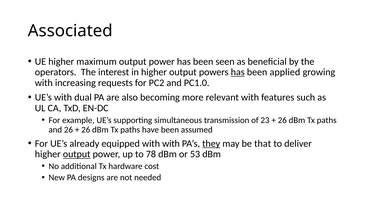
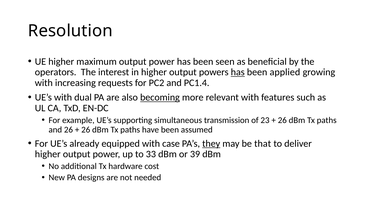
Associated: Associated -> Resolution (70, 31)
PC1.0: PC1.0 -> PC1.4 (197, 83)
becoming underline: none -> present (160, 98)
with with: with -> case (171, 144)
output underline: present -> none (77, 155)
78: 78 -> 33 (151, 155)
53: 53 -> 39 (195, 155)
